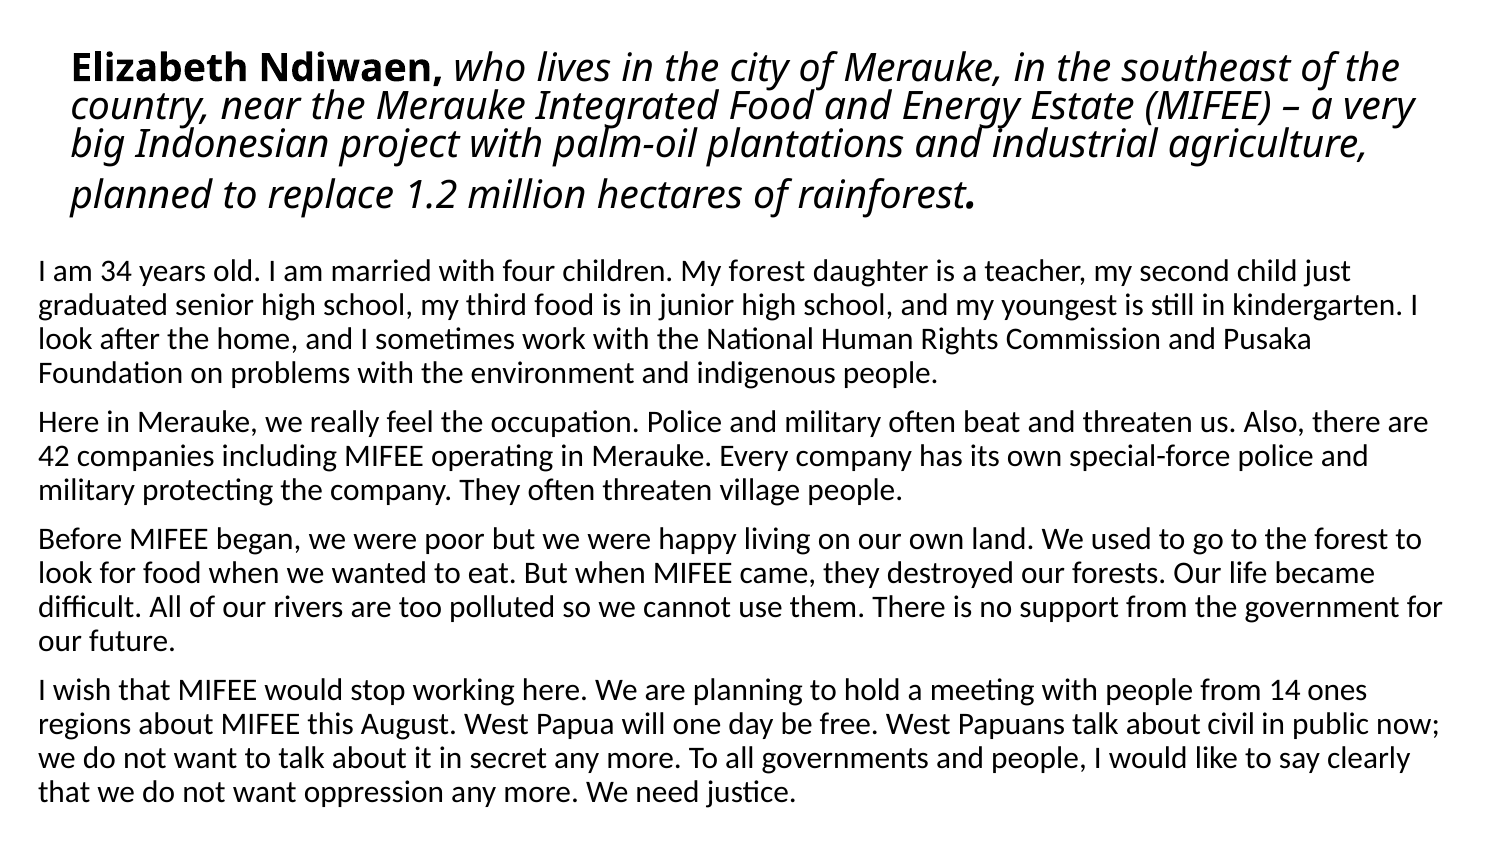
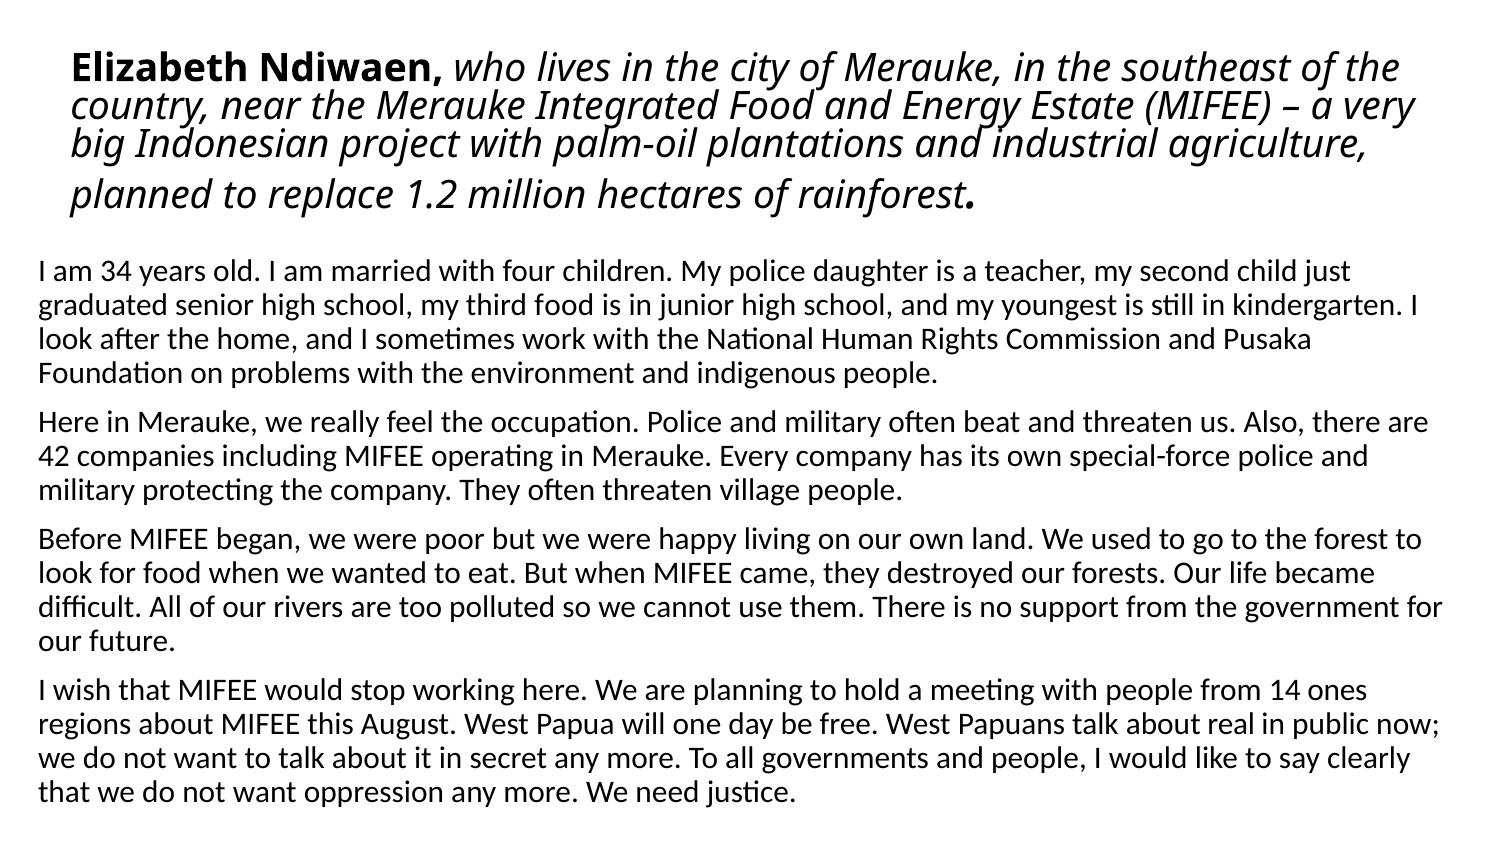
My forest: forest -> police (767, 271)
civil: civil -> real (1231, 724)
